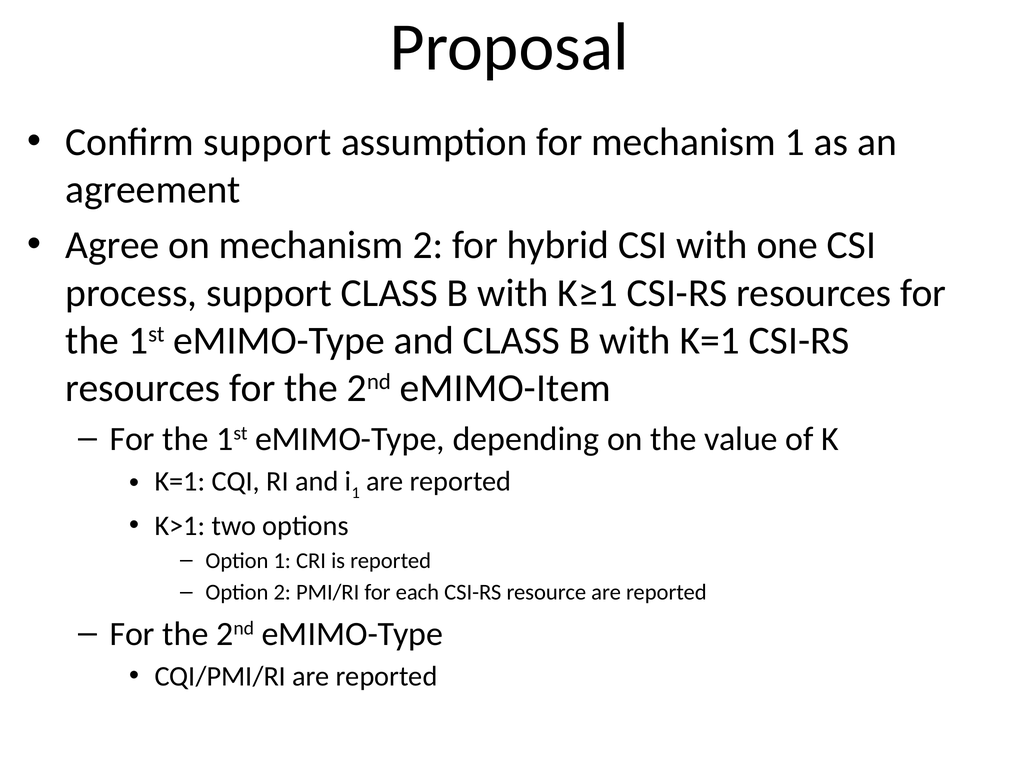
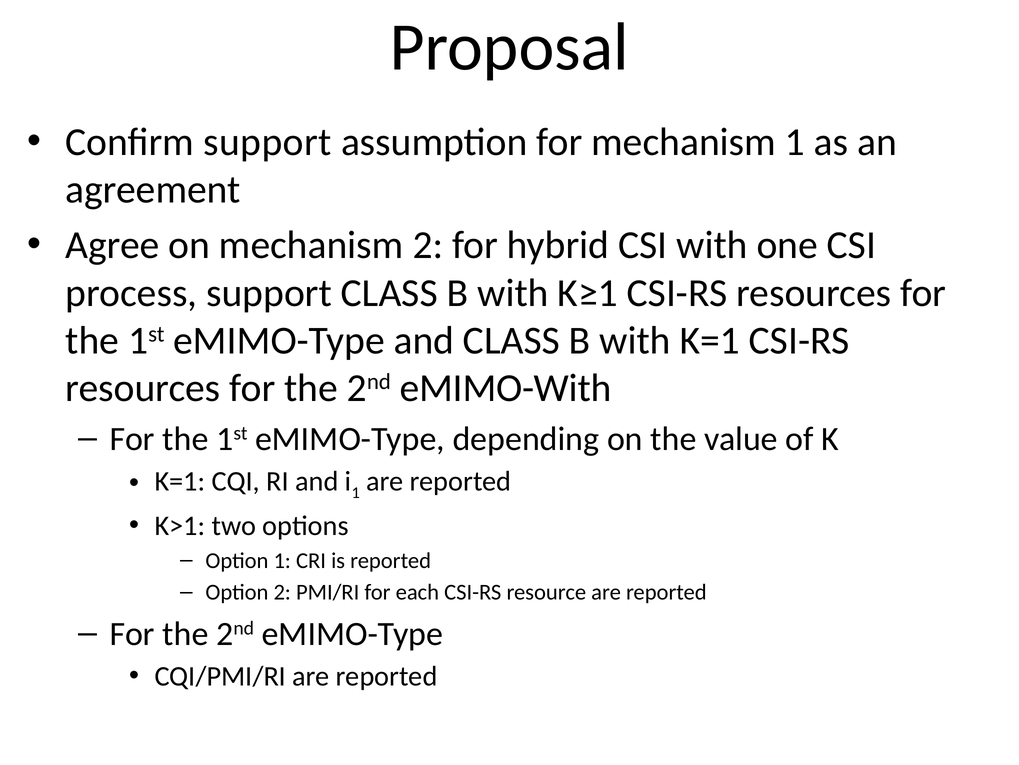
eMIMO-Item: eMIMO-Item -> eMIMO-With (506, 388)
